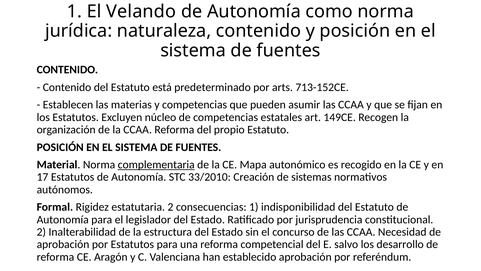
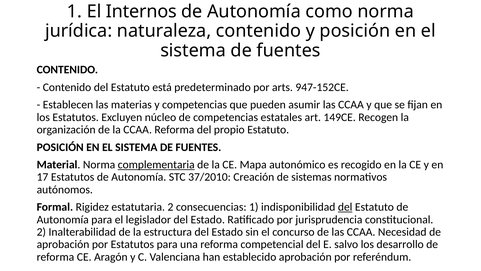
Velando: Velando -> Internos (141, 11)
713-152CE: 713-152CE -> 947-152CE (322, 87)
33/2010: 33/2010 -> 37/2010 (209, 177)
del underline: none -> present (345, 207)
